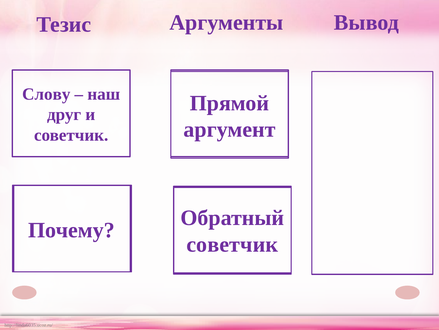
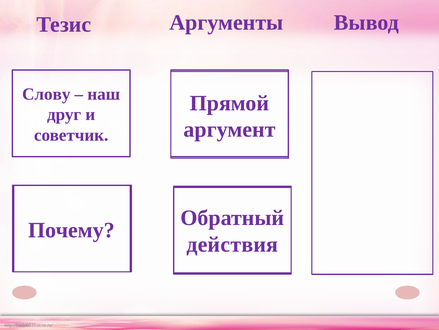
советчик: советчик -> действия (232, 244)
